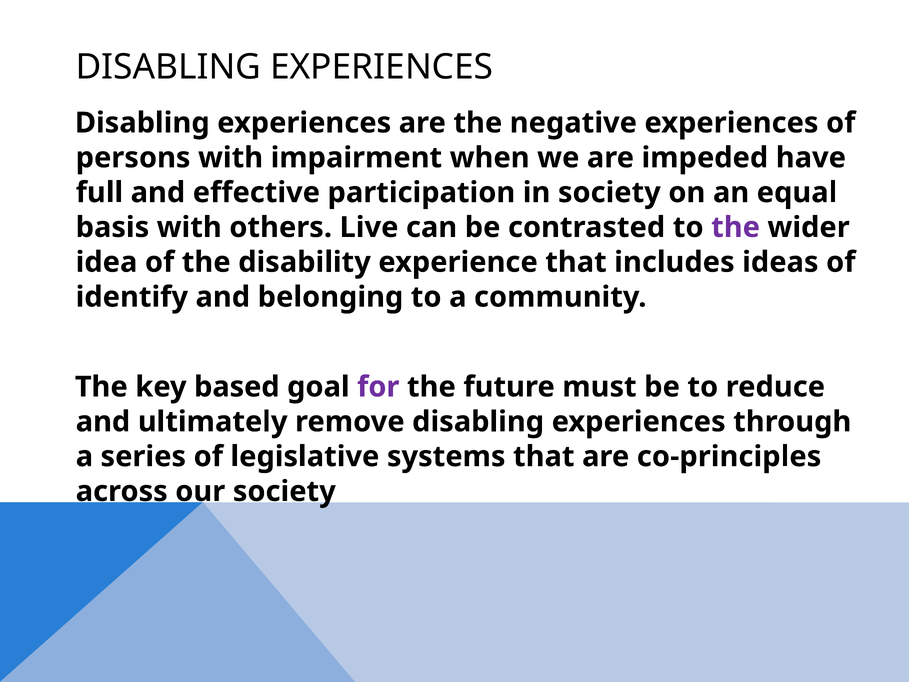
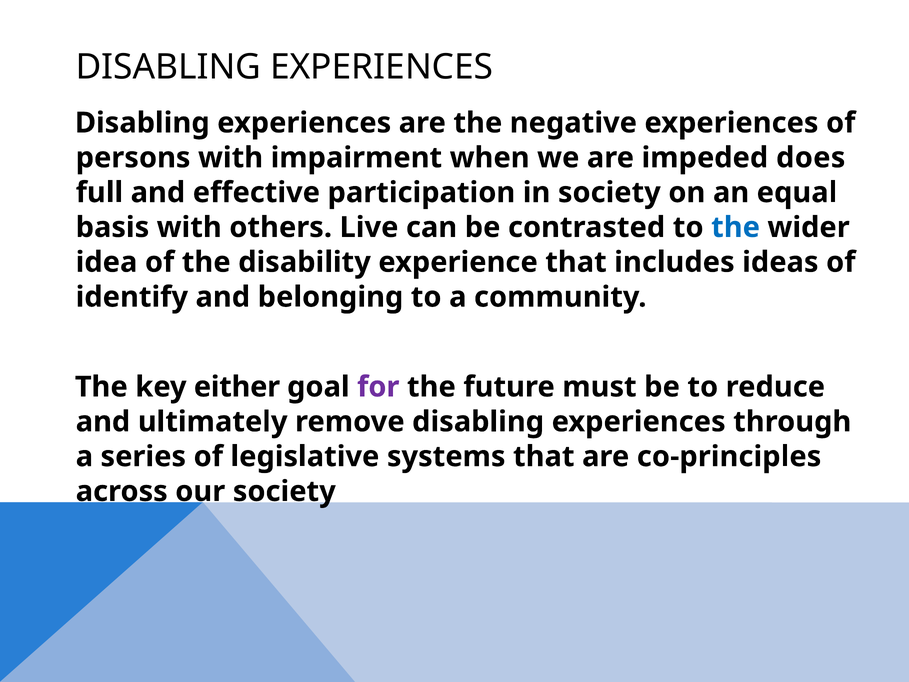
have: have -> does (811, 158)
the colour: purple -> blue (736, 227)
based: based -> either (237, 387)
